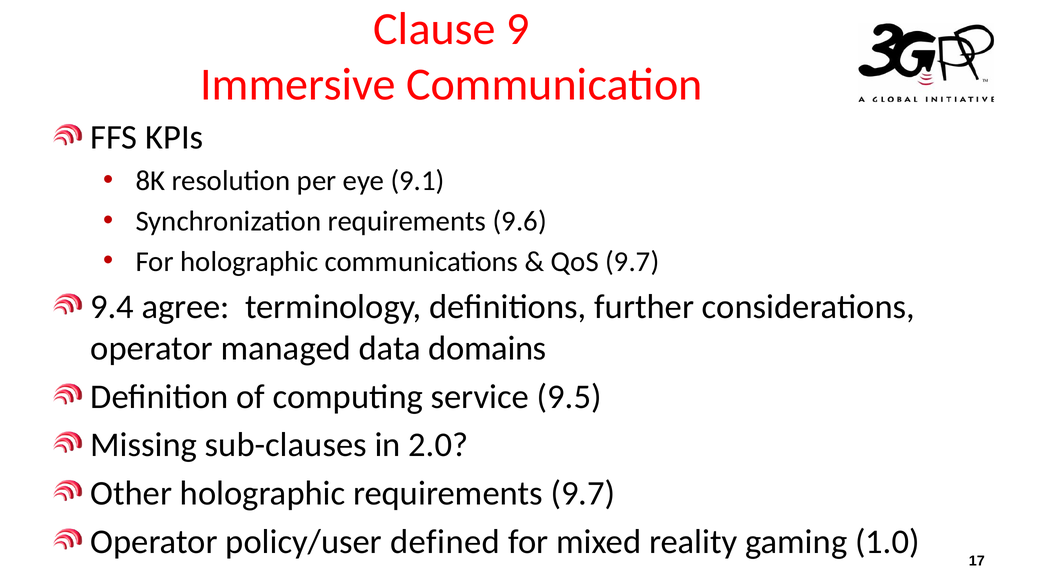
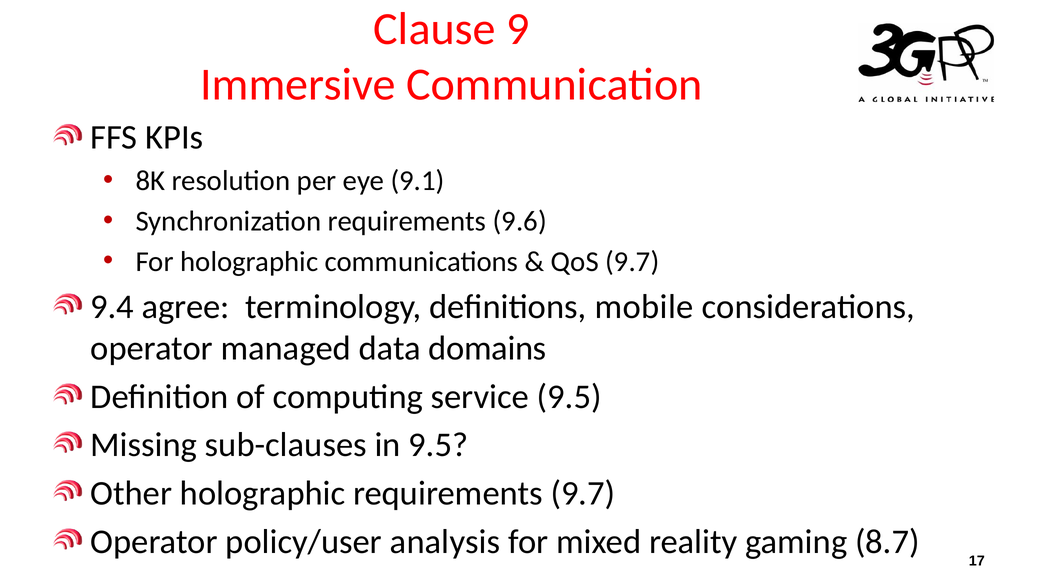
further: further -> mobile (644, 307)
in 2.0: 2.0 -> 9.5 (438, 445)
defined: defined -> analysis (445, 542)
1.0: 1.0 -> 8.7 (887, 542)
